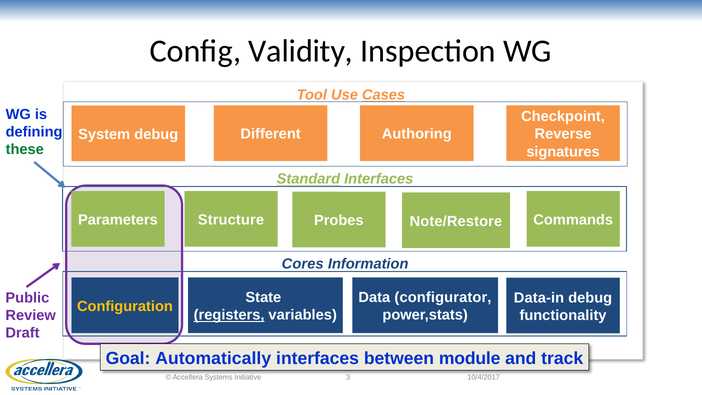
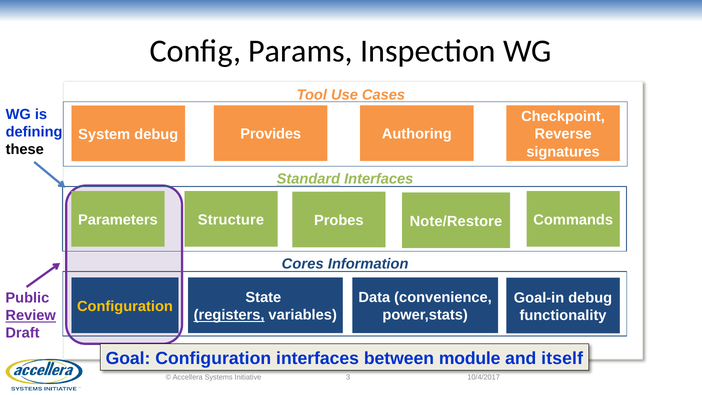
Validity: Validity -> Params (301, 51)
Cases underline: present -> none (384, 95)
Different: Different -> Provides (271, 134)
these colour: green -> black (25, 149)
configurator: configurator -> convenience (443, 297)
Data-in: Data-in -> Goal-in (539, 298)
Review underline: none -> present (31, 315)
Goal Automatically: Automatically -> Configuration (213, 358)
track: track -> itself (562, 358)
